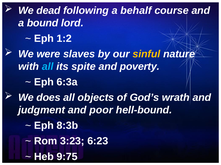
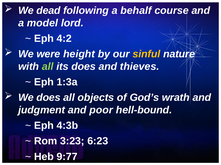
bound: bound -> model (42, 23)
1:2: 1:2 -> 4:2 (64, 39)
slaves: slaves -> height (79, 54)
all colour: light blue -> light green (48, 67)
its spite: spite -> does (84, 67)
poverty: poverty -> thieves (140, 67)
6:3a: 6:3a -> 1:3a (67, 82)
8:3b: 8:3b -> 4:3b (67, 126)
9:75: 9:75 -> 9:77 (67, 157)
